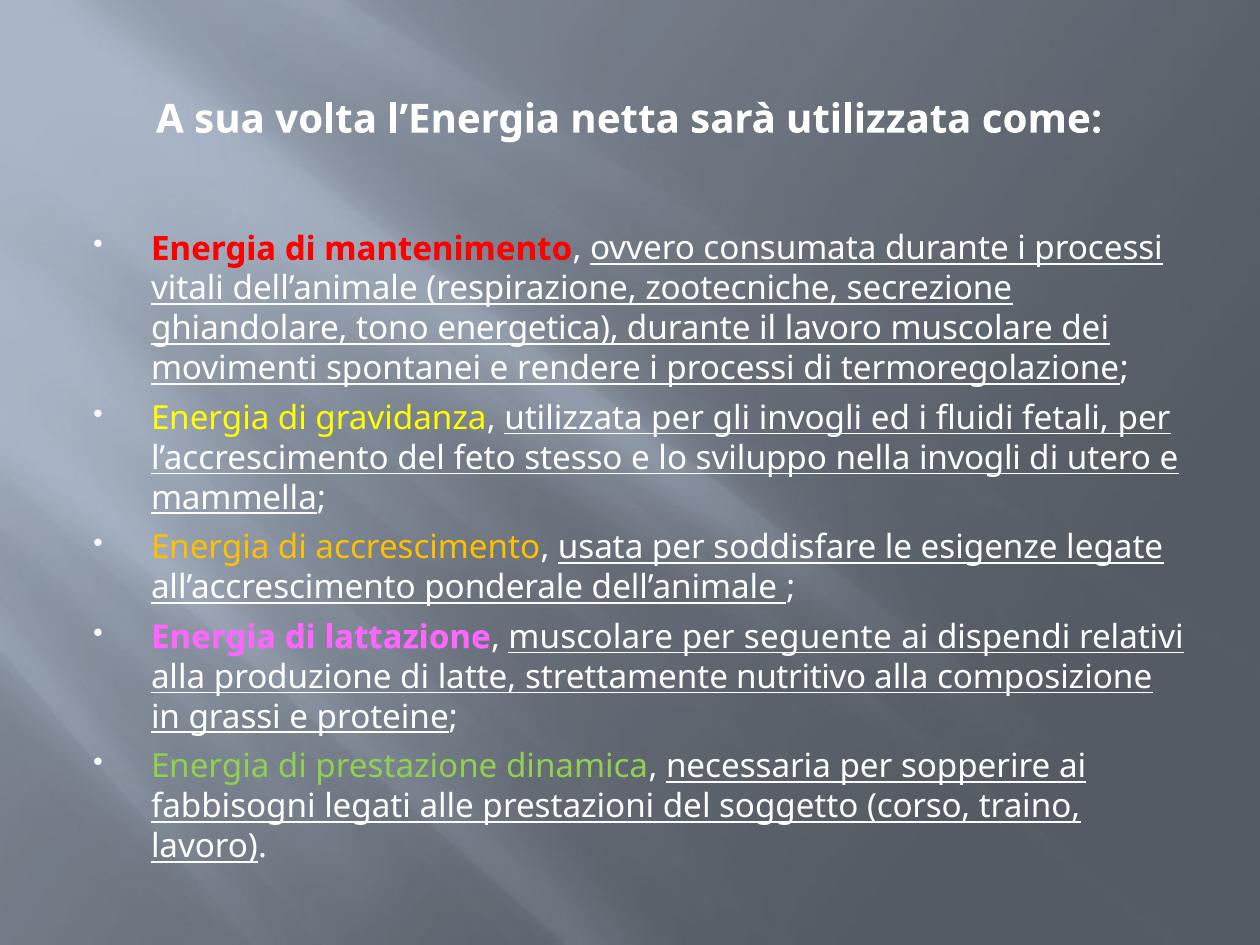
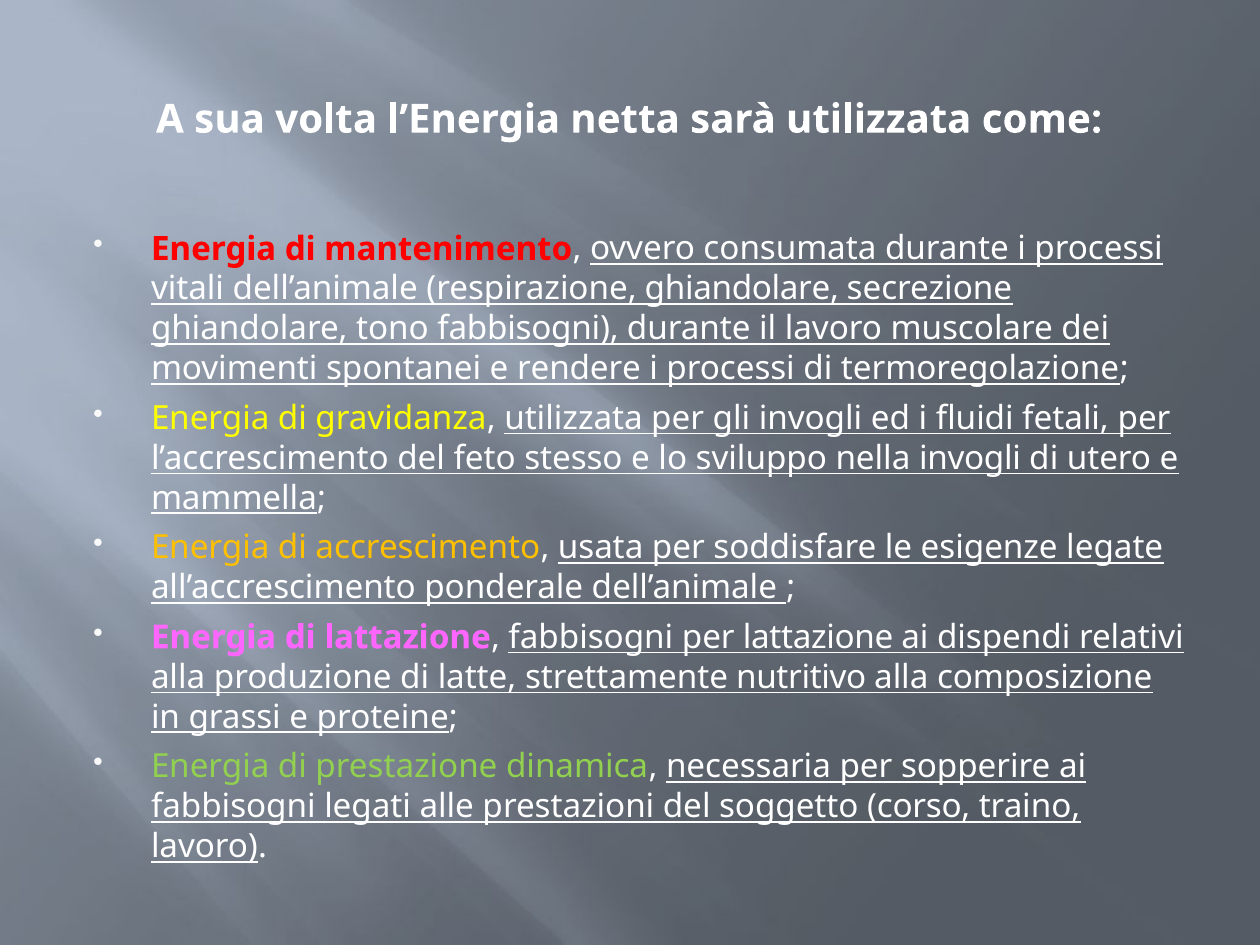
respirazione zootecniche: zootecniche -> ghiandolare (742, 289)
tono energetica: energetica -> fabbisogni (528, 329)
muscolare: muscolare -> fabbisogni (591, 637)
per seguente: seguente -> lattazione (818, 637)
